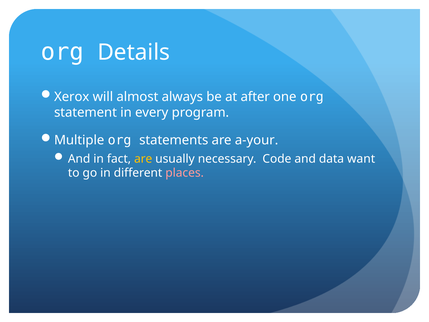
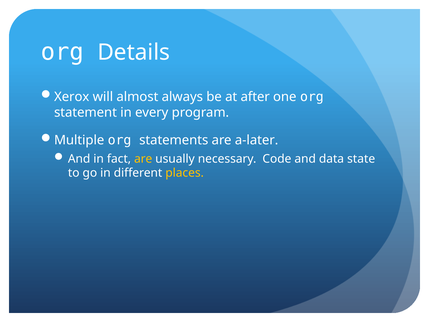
a-your: a-your -> a-later (257, 140)
want: want -> state (361, 159)
places colour: pink -> yellow (185, 173)
